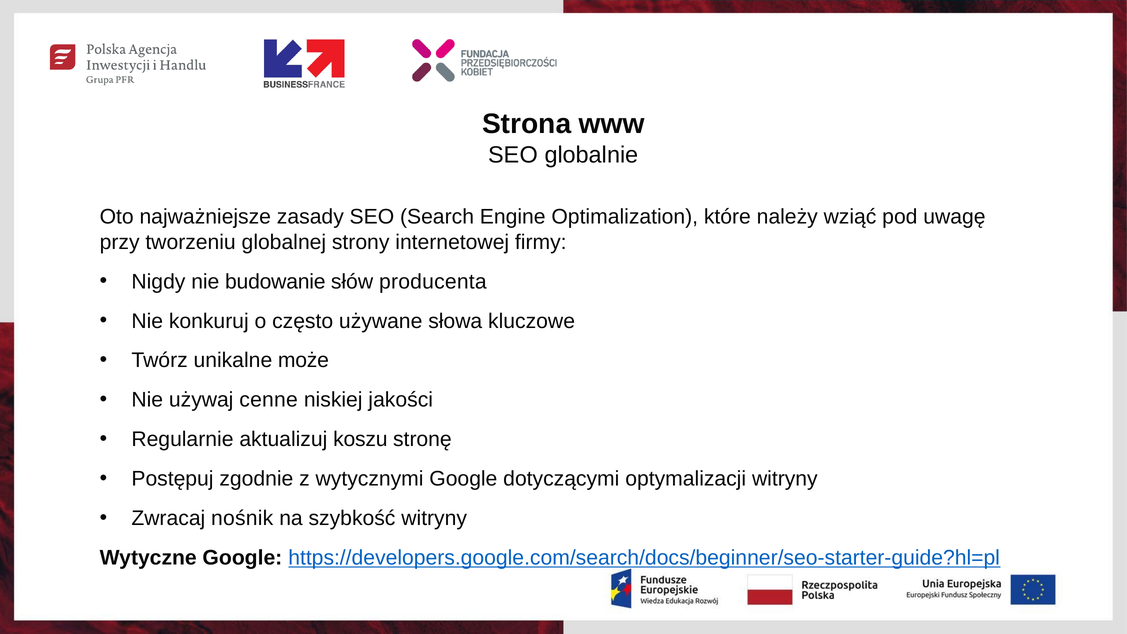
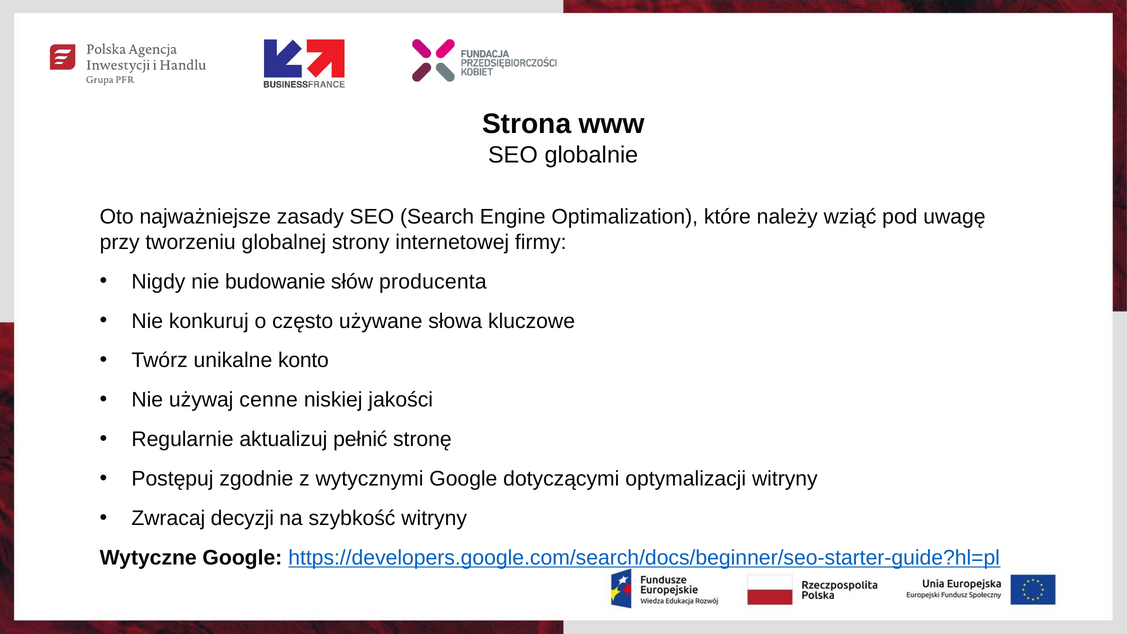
może: może -> konto (303, 360)
koszu: koszu -> pełnić (360, 439)
nośnik: nośnik -> decyzji (242, 518)
